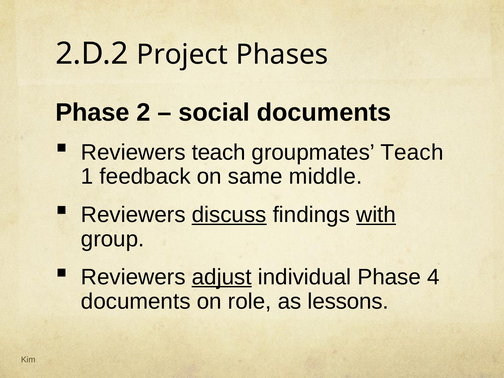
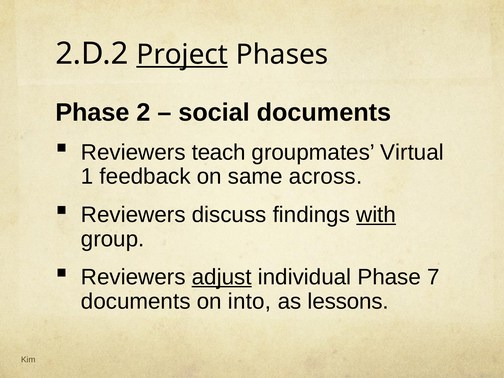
Project underline: none -> present (182, 55)
groupmates Teach: Teach -> Virtual (412, 152)
middle: middle -> across (326, 177)
discuss underline: present -> none (229, 215)
4: 4 -> 7 (433, 277)
role: role -> into (250, 301)
